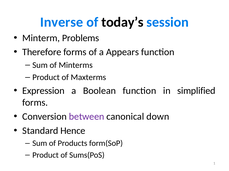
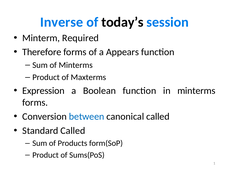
Problems: Problems -> Required (80, 38)
in simplified: simplified -> minterms (196, 91)
between colour: purple -> blue (87, 117)
canonical down: down -> called (158, 117)
Standard Hence: Hence -> Called (73, 131)
